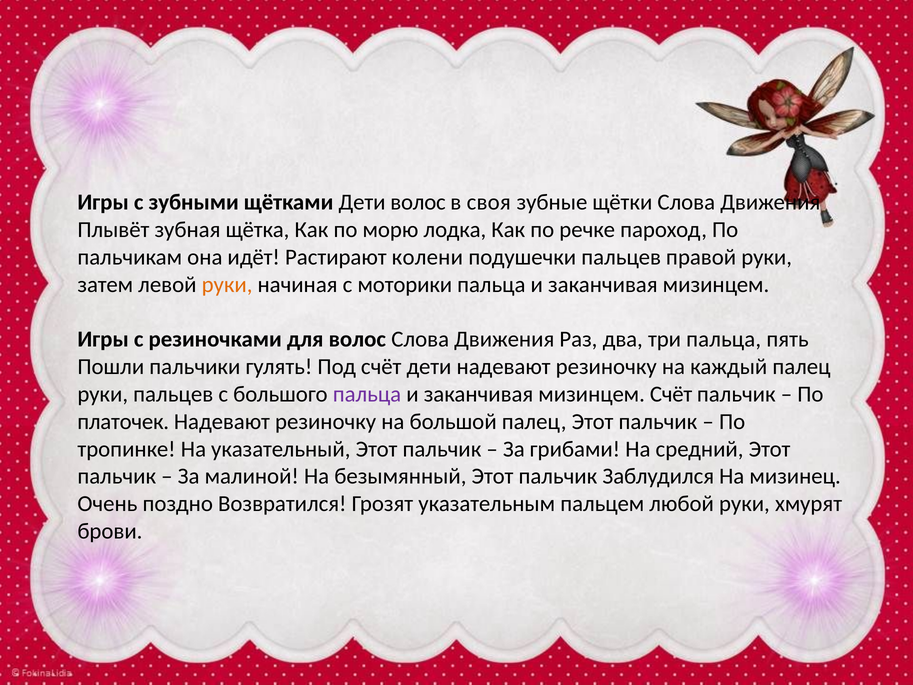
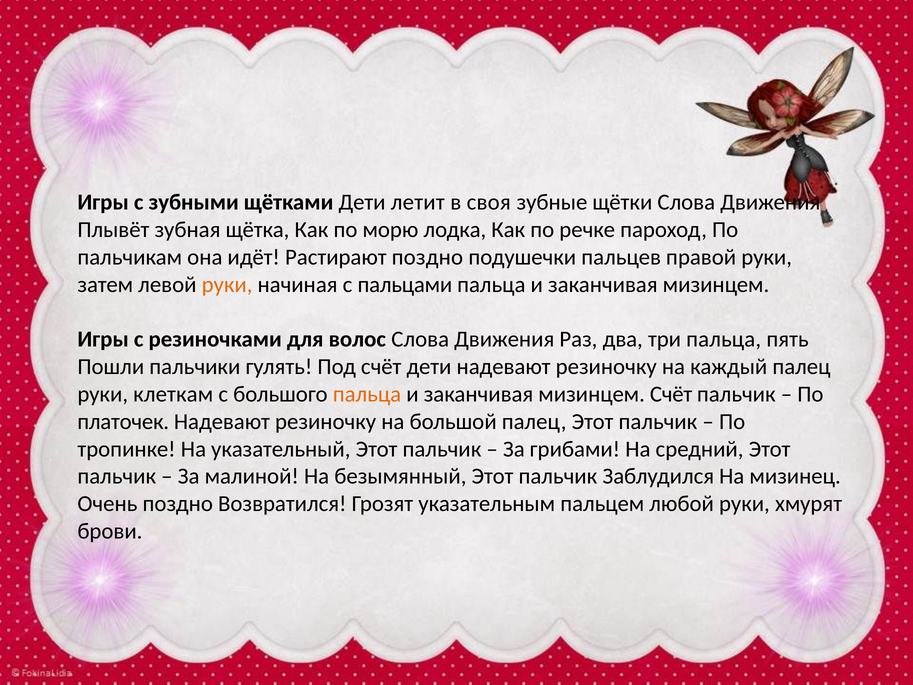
Дети волос: волос -> летит (418, 202)
Растирают колени: колени -> поздно (427, 257)
моторики: моторики -> пальцами (405, 285)
руки пальцев: пальцев -> клеткам (173, 394)
пальца colour: purple -> orange (367, 394)
